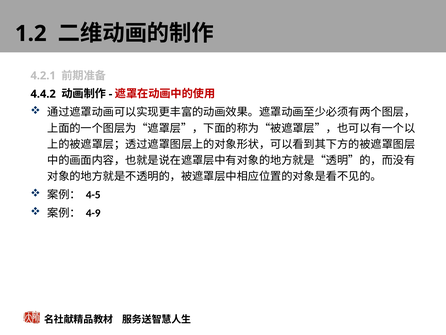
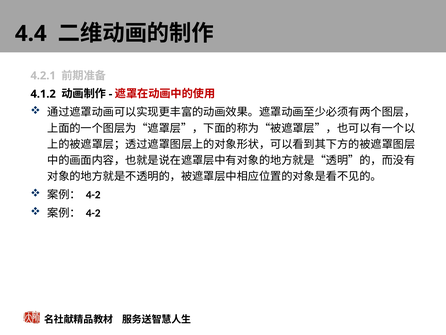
1.2: 1.2 -> 4.4 (31, 34)
4.4.2: 4.4.2 -> 4.1.2 (43, 94)
4-5: 4-5 -> 4-2 (93, 195)
4-9: 4-9 -> 4-2 (93, 213)
